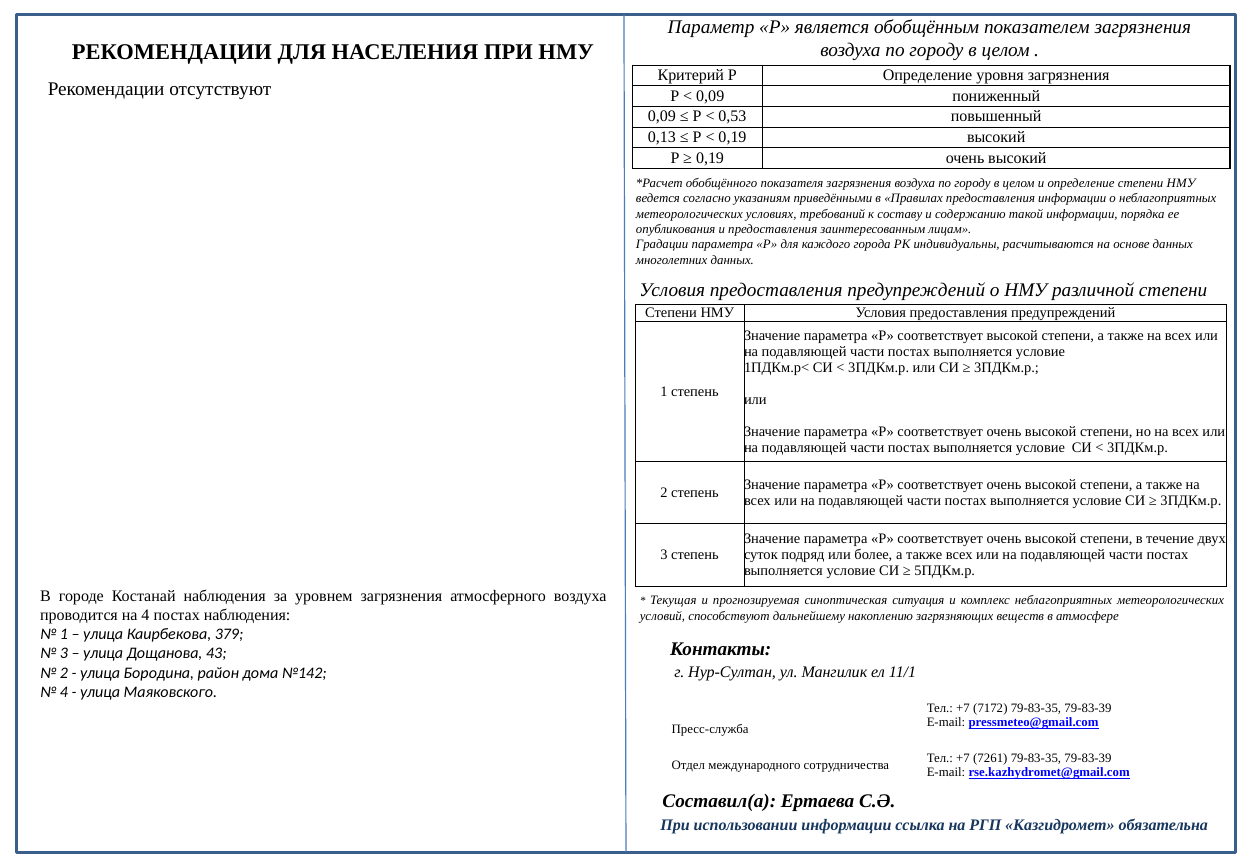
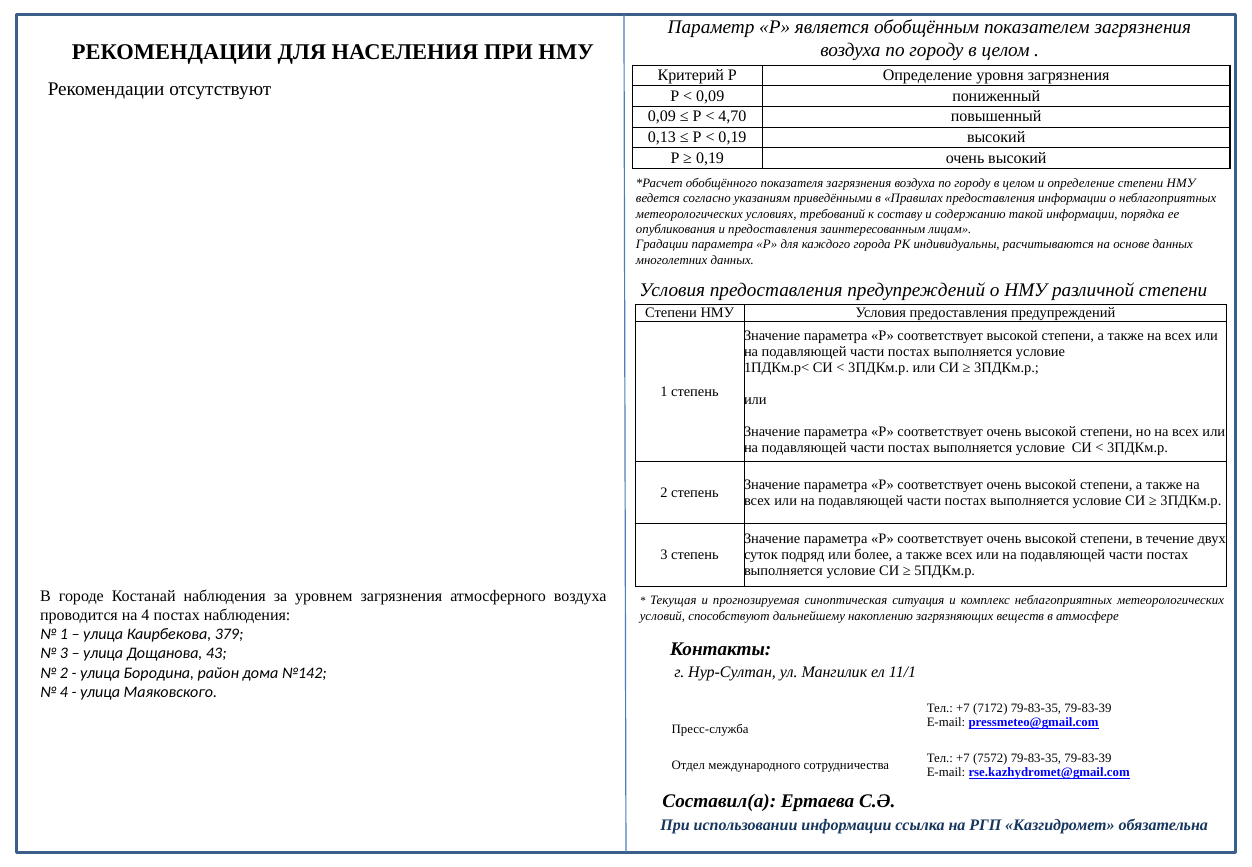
0,53: 0,53 -> 4,70 (732, 117)
7261: 7261 -> 7572 (990, 758)
